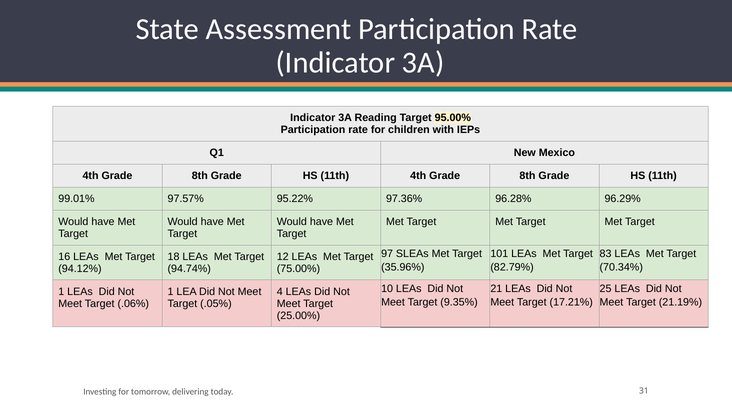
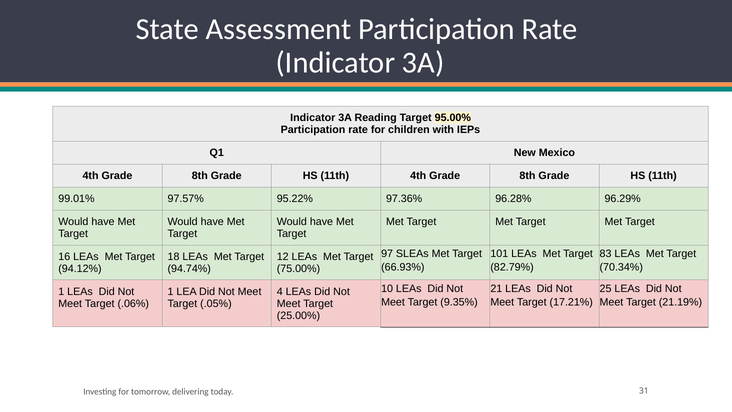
35.96%: 35.96% -> 66.93% (403, 267)
